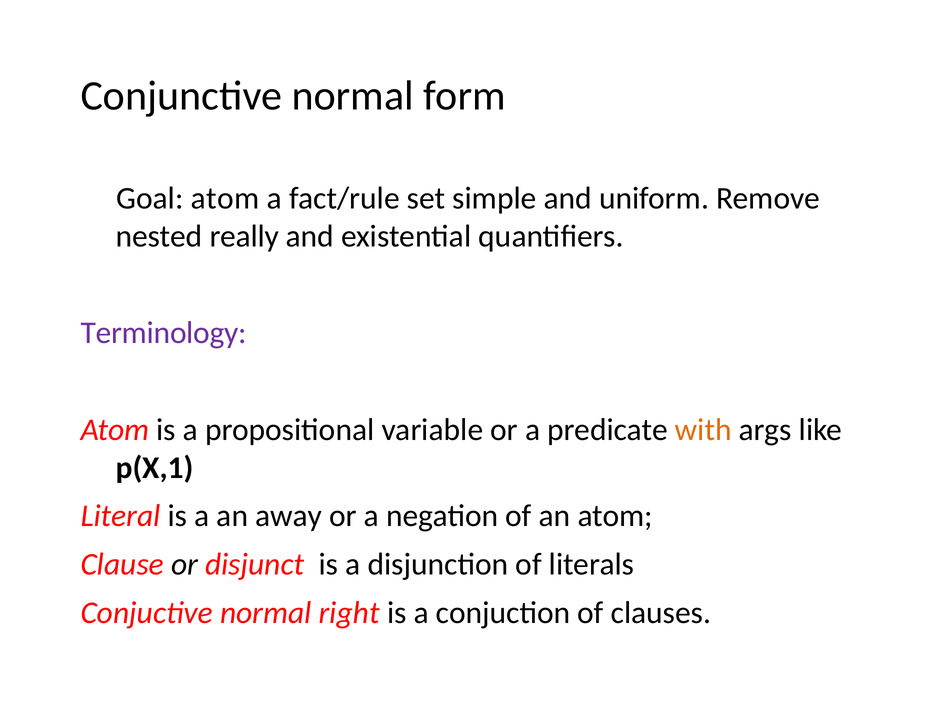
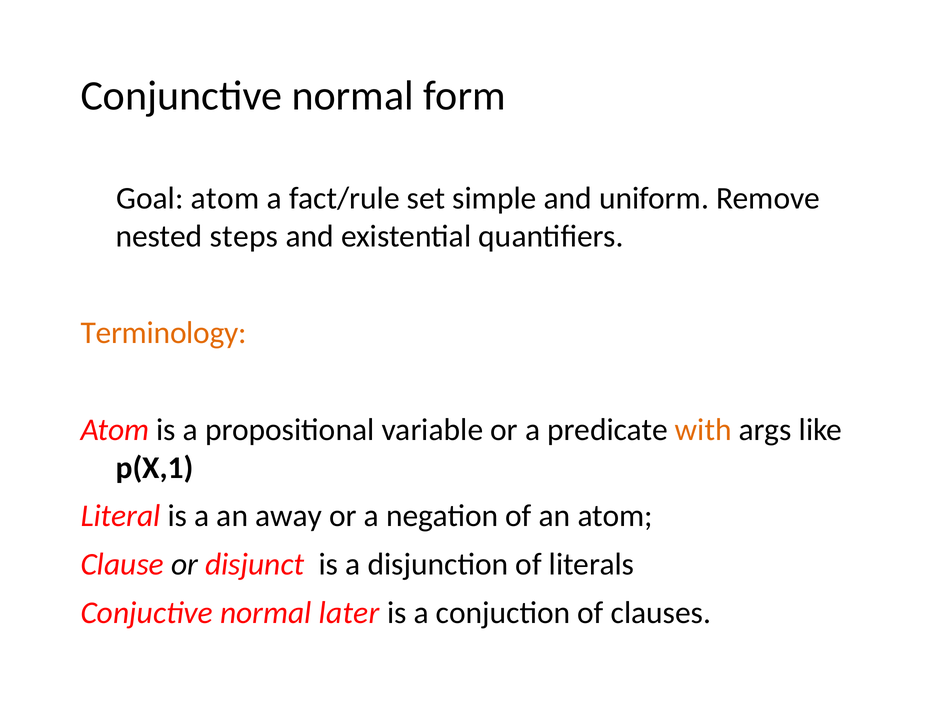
really: really -> steps (244, 236)
Terminology colour: purple -> orange (164, 333)
right: right -> later (349, 612)
